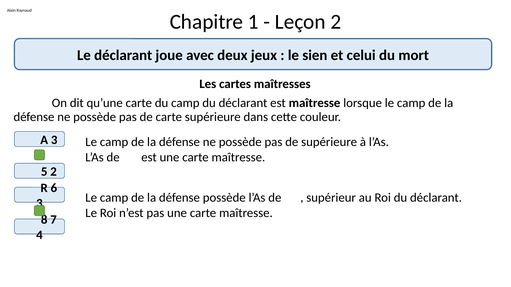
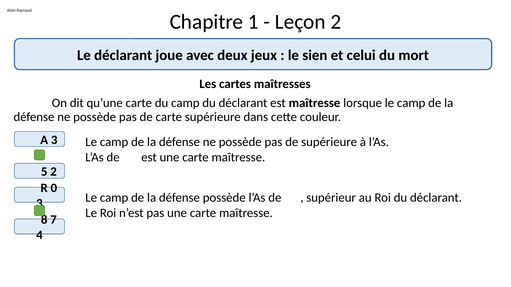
6: 6 -> 0 (54, 188)
